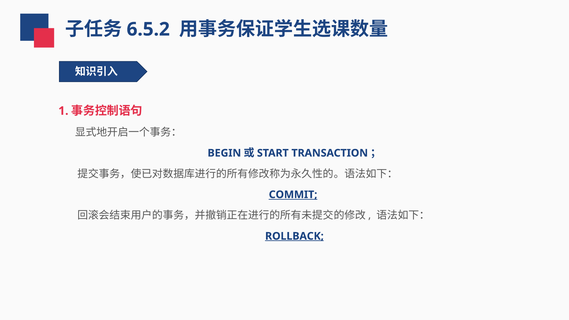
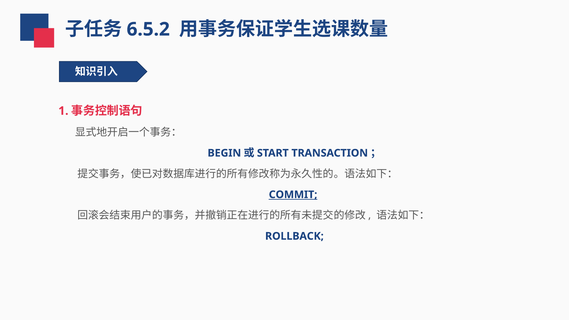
ROLLBACK underline: present -> none (294, 236)
